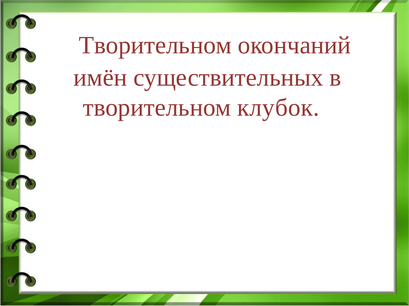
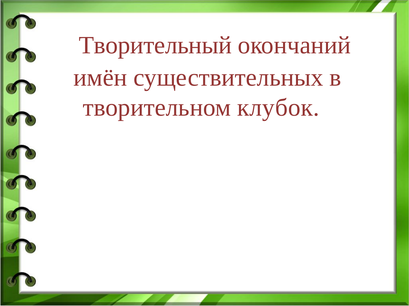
Творительном: Творительном -> Творительный (155, 45)
